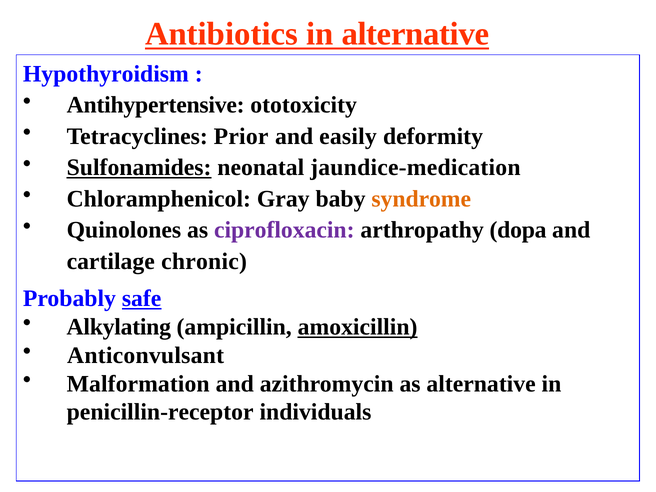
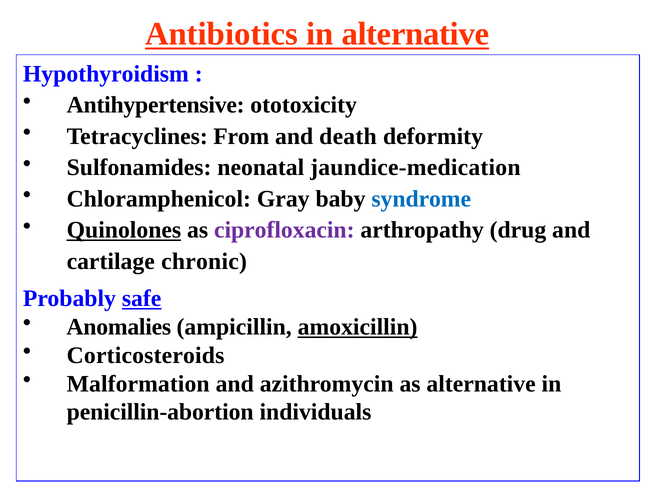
Prior: Prior -> From (241, 136)
easily: easily -> death (348, 136)
Sulfonamides underline: present -> none (139, 168)
syndrome colour: orange -> blue (421, 199)
Quinolones underline: none -> present (124, 230)
dopa: dopa -> drug (518, 230)
Alkylating: Alkylating -> Anomalies (119, 327)
Anticonvulsant: Anticonvulsant -> Corticosteroids (146, 355)
penicillin-receptor: penicillin-receptor -> penicillin-abortion (160, 412)
